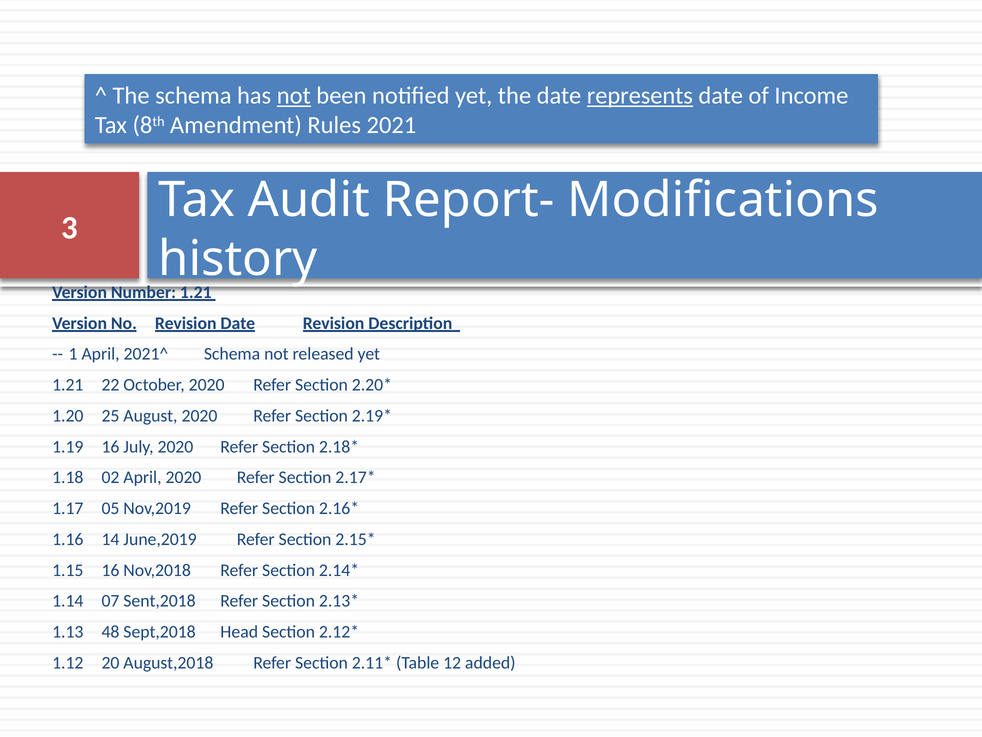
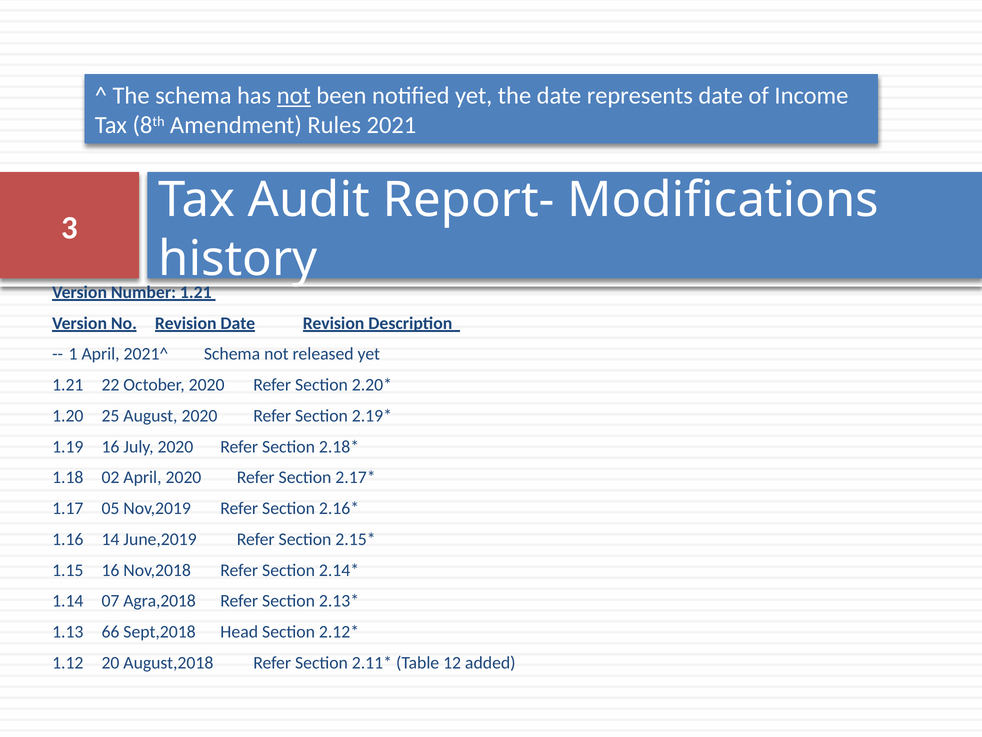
represents underline: present -> none (640, 96)
Sent,2018: Sent,2018 -> Agra,2018 (160, 601)
48: 48 -> 66 (111, 632)
